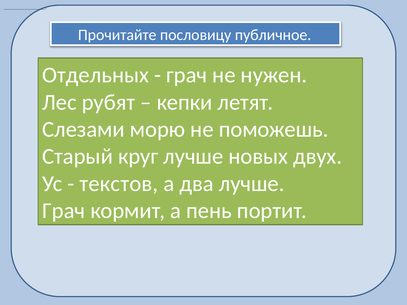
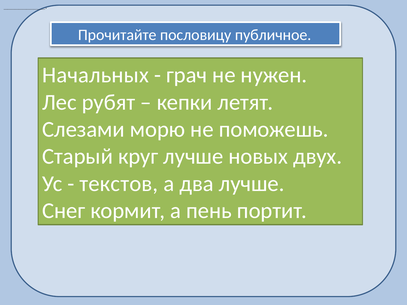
Отдельных: Отдельных -> Начальных (96, 75)
Грач: Грач -> Снег (64, 211)
